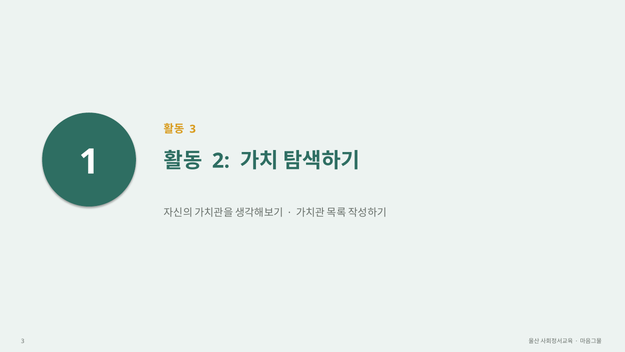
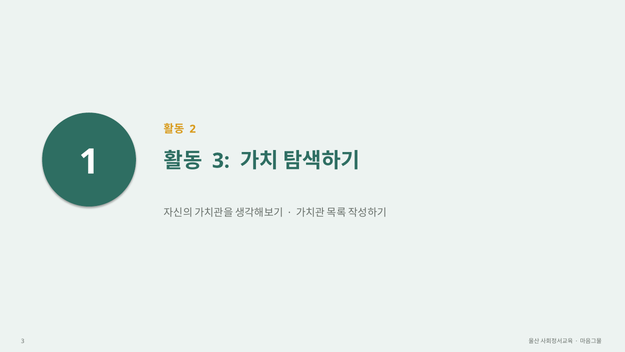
3: 3 -> 2 (193, 129)
2: 2 -> 3 (221, 161)
